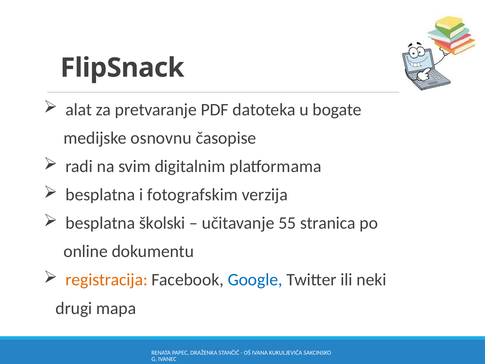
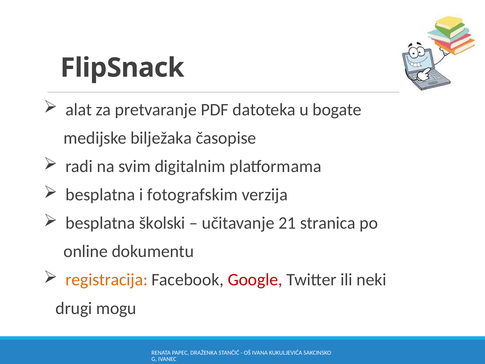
osnovnu: osnovnu -> bilježaka (161, 138)
55: 55 -> 21 (287, 223)
Google colour: blue -> red (255, 280)
mapa: mapa -> mogu (116, 308)
